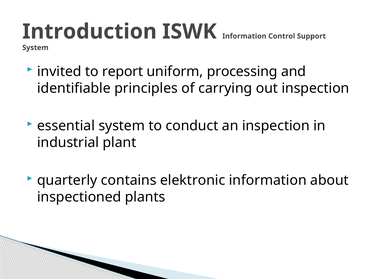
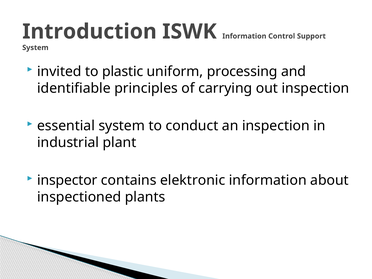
report: report -> plastic (123, 71)
quarterly: quarterly -> inspector (67, 180)
